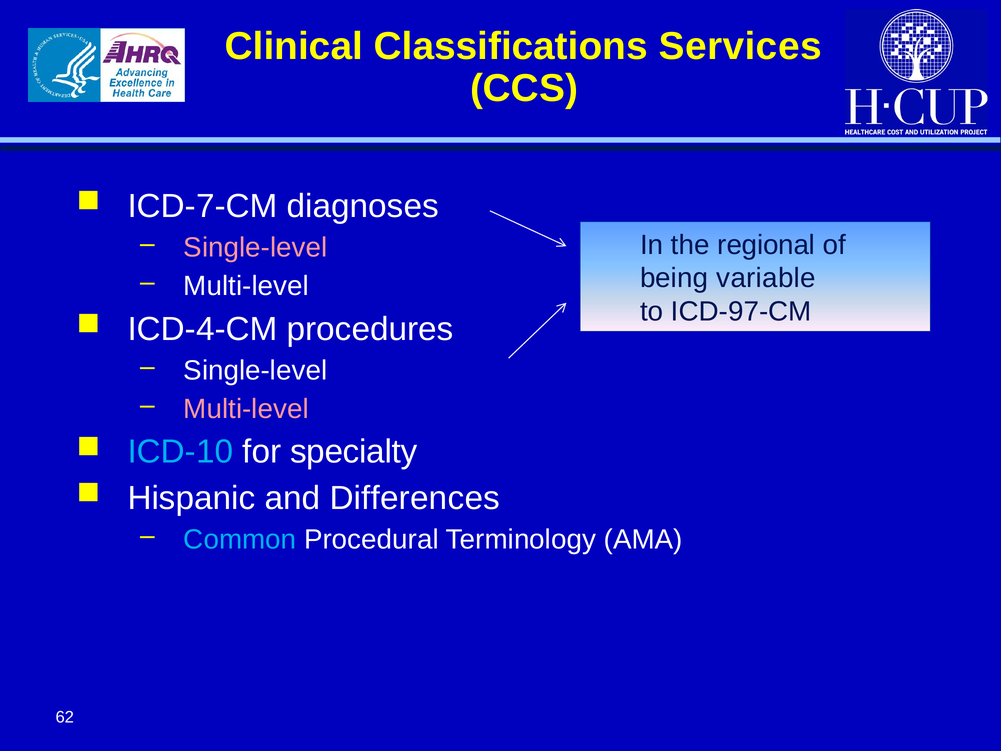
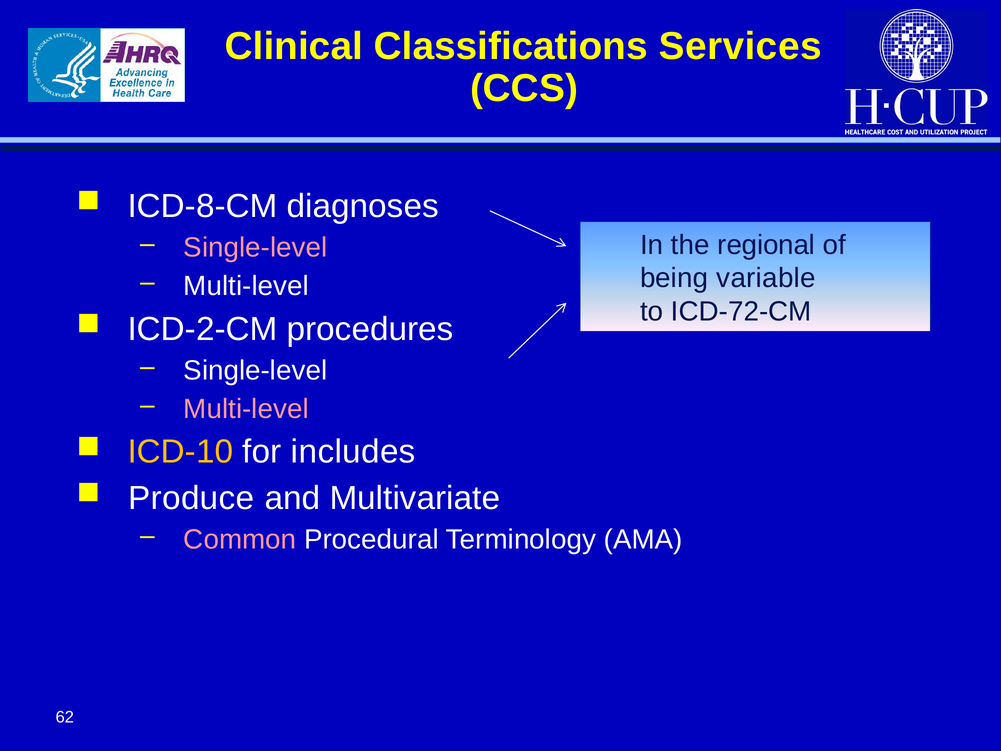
ICD-7-CM: ICD-7-CM -> ICD-8-CM (203, 206)
ICD-97-CM: ICD-97-CM -> ICD-72-CM (741, 312)
ICD-4-CM: ICD-4-CM -> ICD-2-CM (203, 329)
ICD-10 colour: light blue -> yellow (180, 452)
specialty: specialty -> includes (353, 452)
Hispanic: Hispanic -> Produce (191, 498)
Differences: Differences -> Multivariate (415, 498)
Common colour: light blue -> pink (240, 539)
